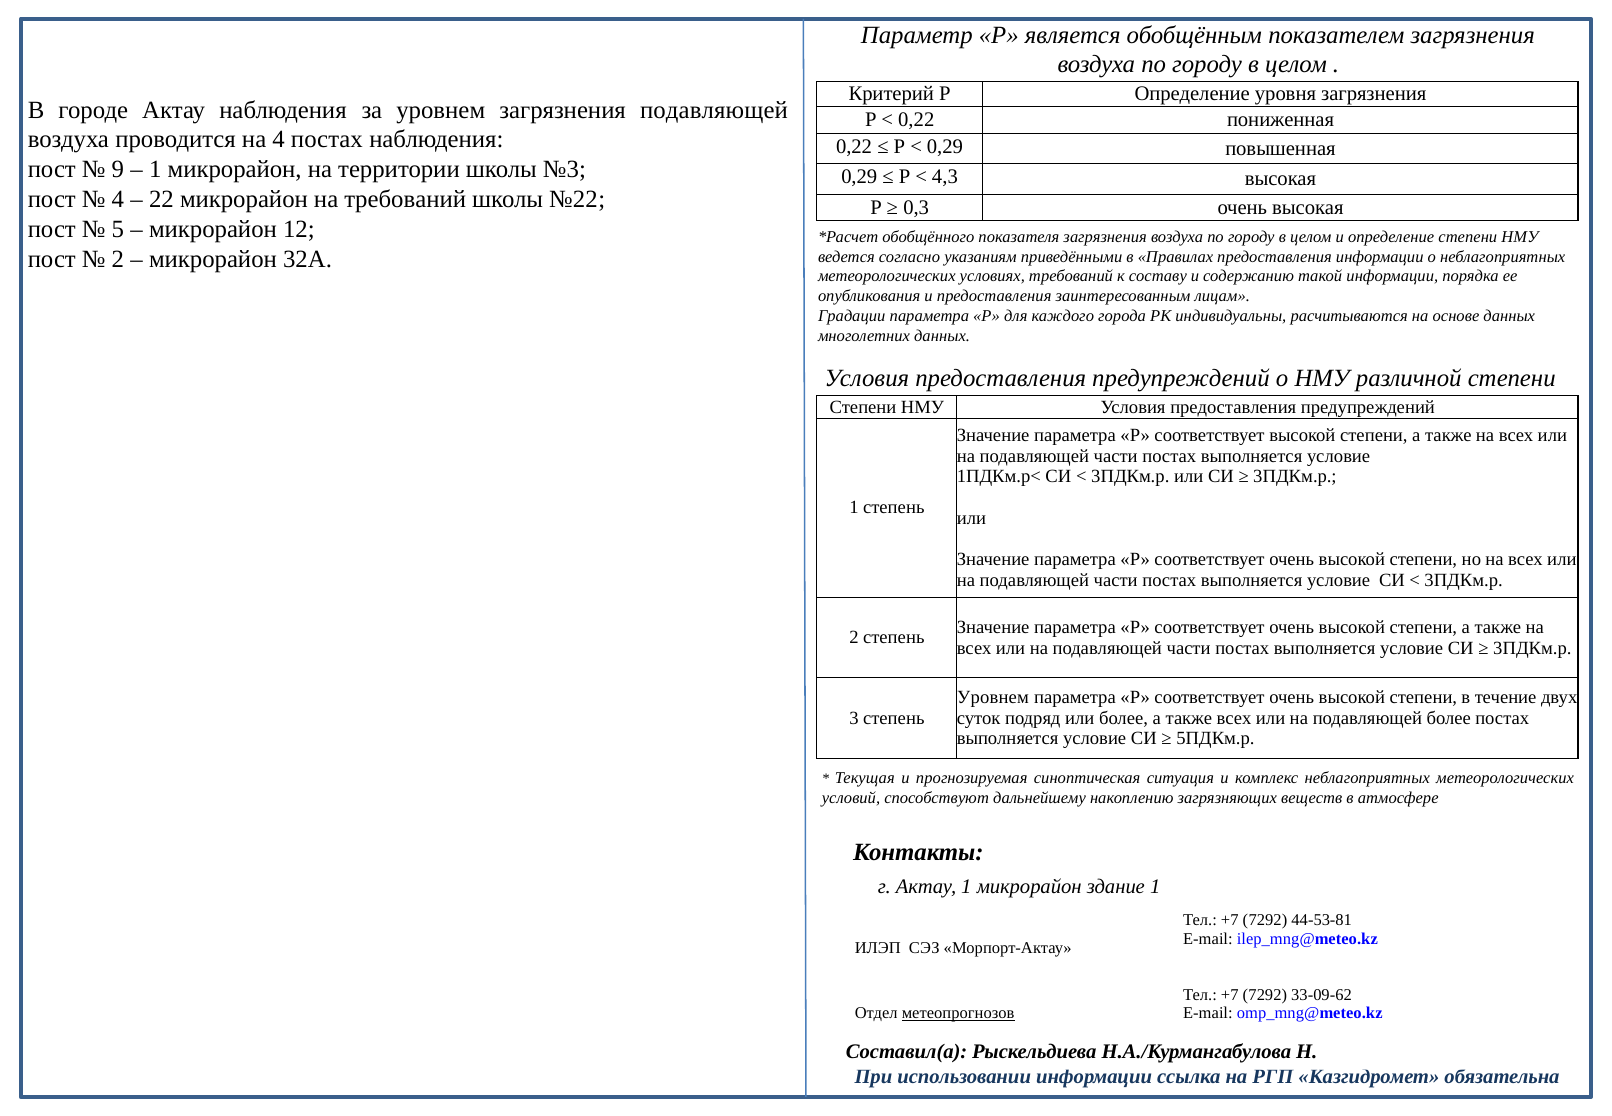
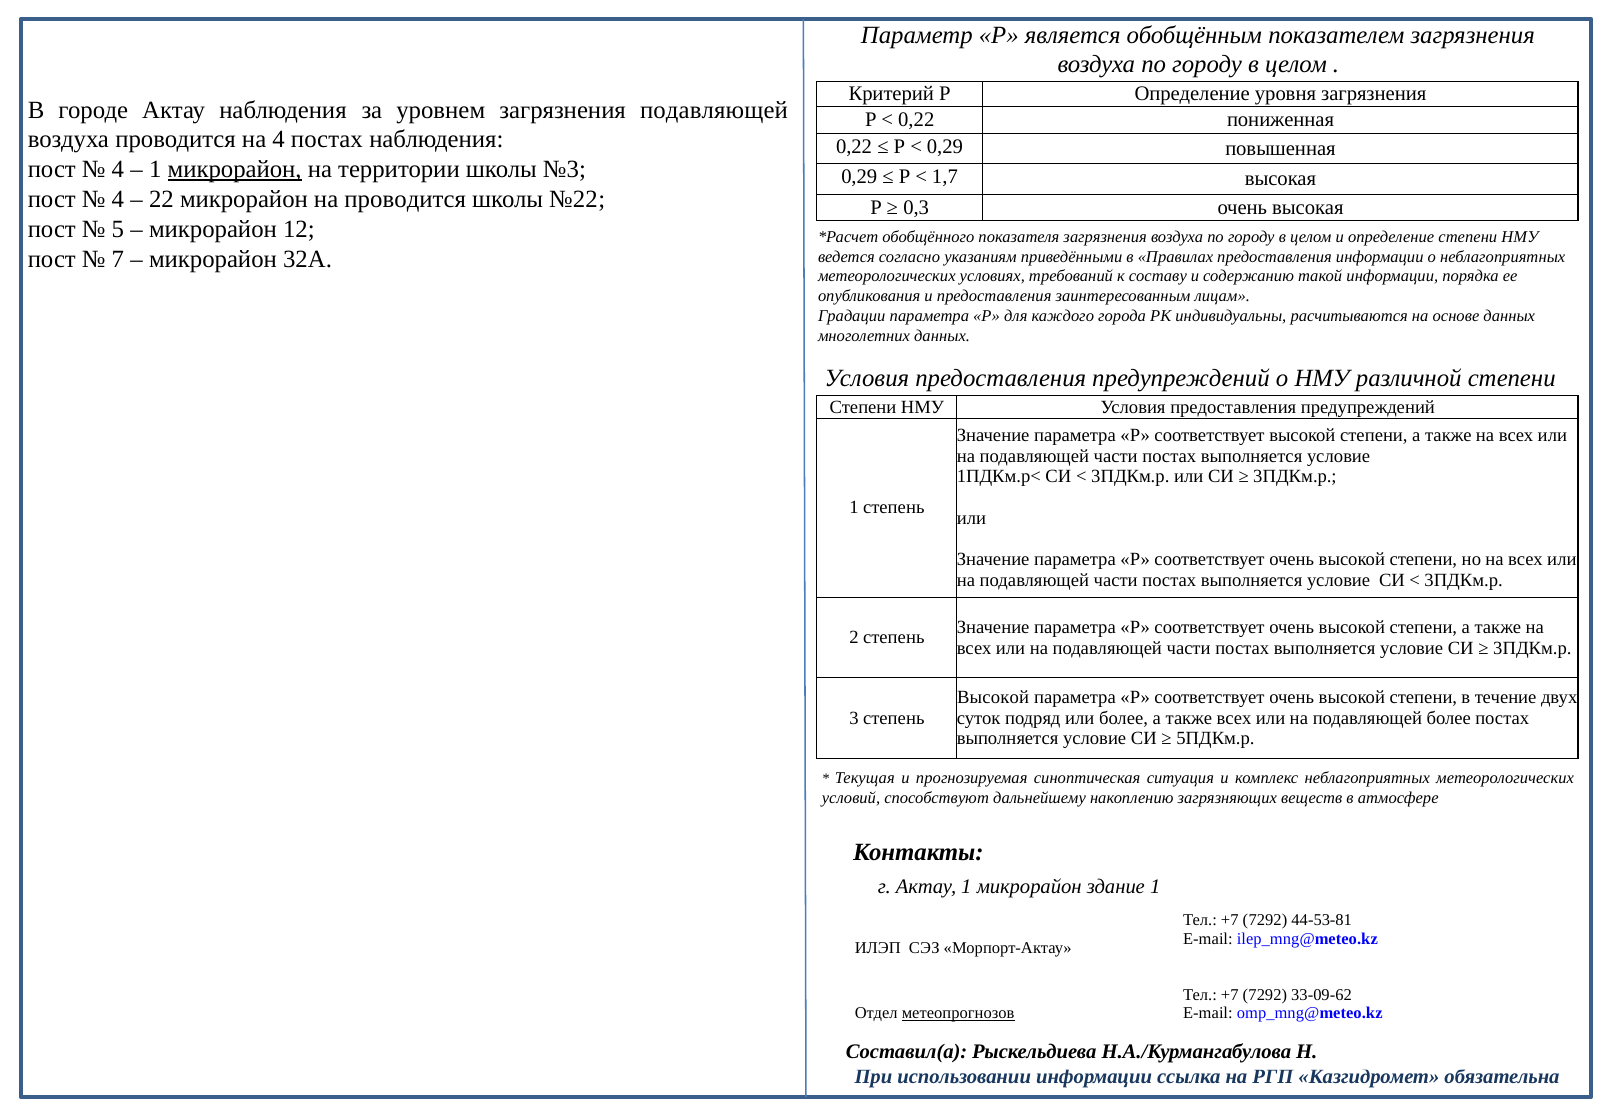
9: 9 -> 4 (118, 170)
микрорайон underline: none -> present (235, 170)
4,3: 4,3 -> 1,7 (945, 177)
на требований: требований -> проводится (405, 199)
2: 2 -> 7 (118, 259)
Уровнем: Уровнем -> Высокой (993, 698)
